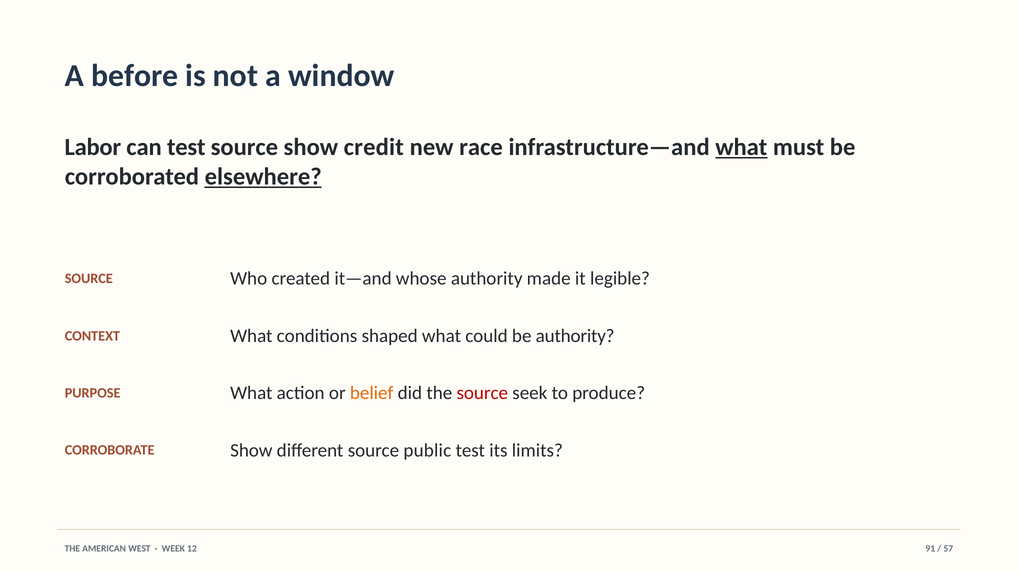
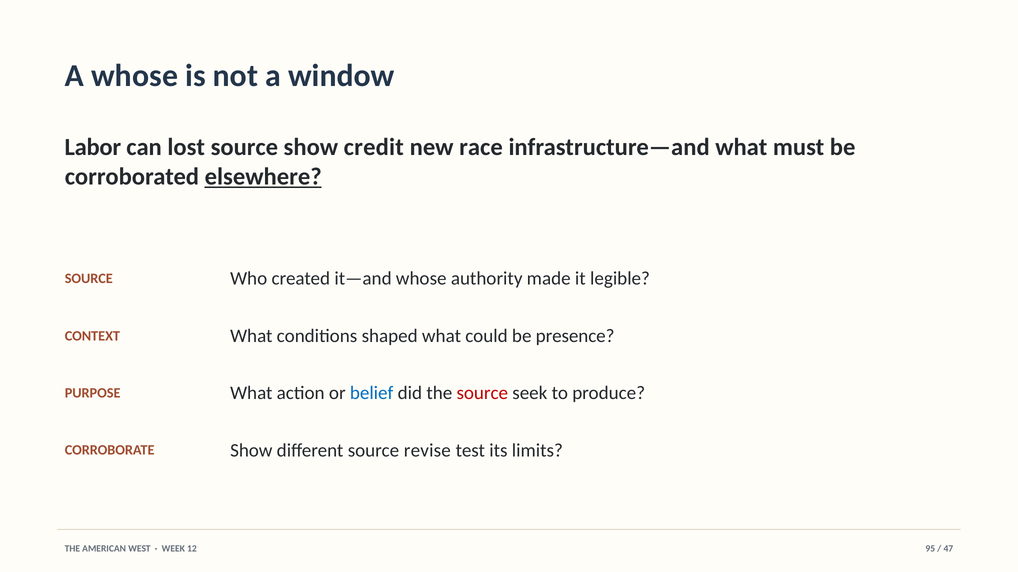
A before: before -> whose (135, 76)
can test: test -> lost (186, 148)
what underline: present -> none (741, 148)
be authority: authority -> presence (575, 336)
belief colour: orange -> blue (372, 393)
public: public -> revise (427, 451)
91: 91 -> 95 (930, 549)
57: 57 -> 47 (948, 549)
